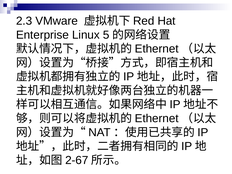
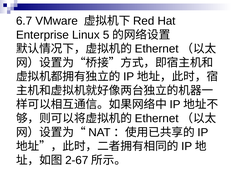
2.3: 2.3 -> 6.7 (24, 21)
